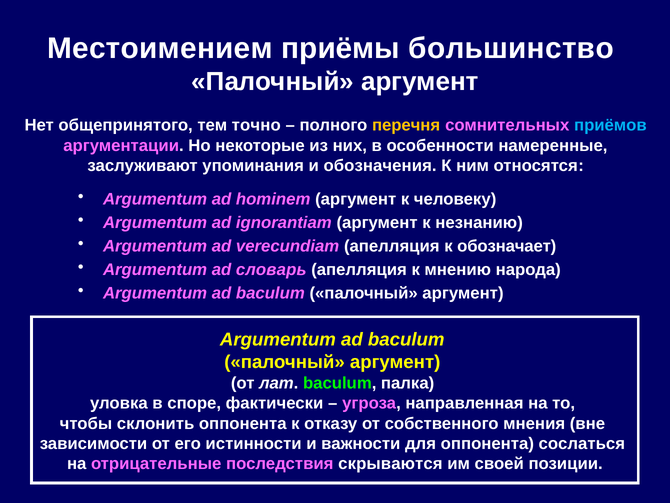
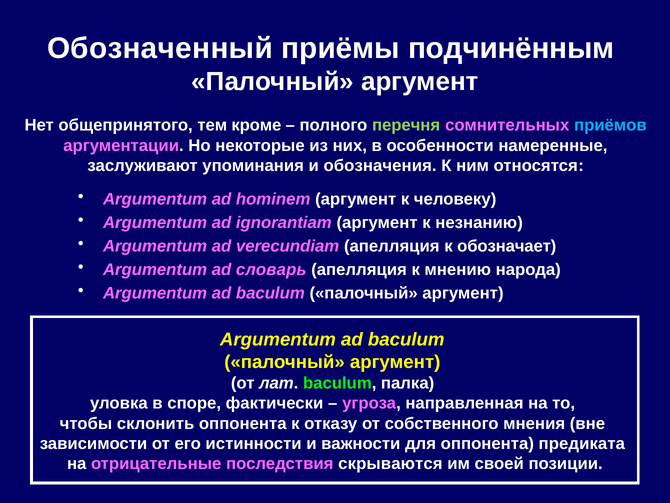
Местоимением: Местоимением -> Обозначенный (160, 48)
большинство: большинство -> подчинённым (511, 48)
точно: точно -> кроме (256, 125)
перечня colour: yellow -> light green (406, 125)
сослаться: сослаться -> предиката (582, 443)
